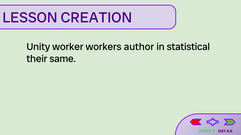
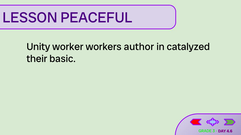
CREATION: CREATION -> PEACEFUL (96, 18)
statistical: statistical -> catalyzed (188, 47)
same: same -> basic (63, 59)
